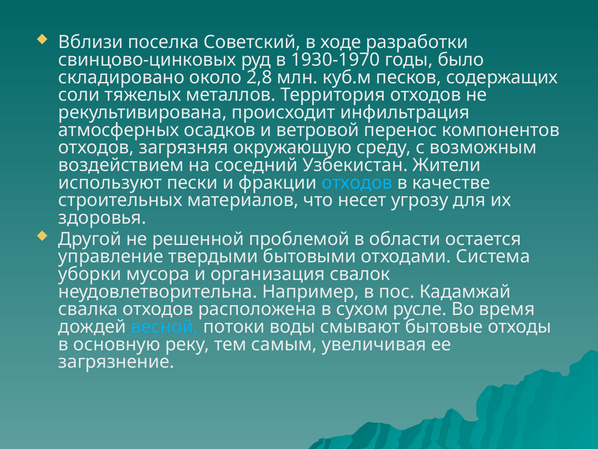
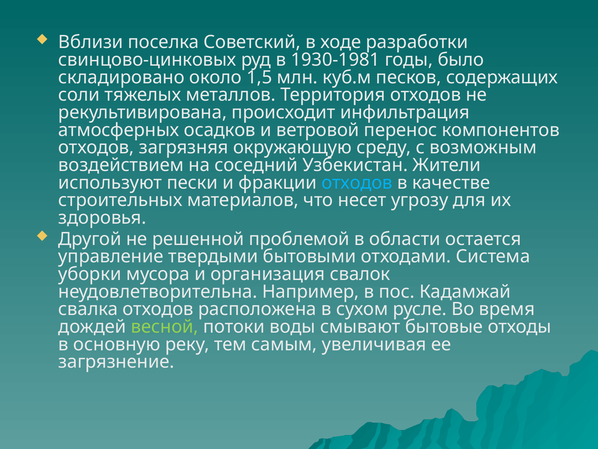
1930-1970: 1930-1970 -> 1930-1981 (335, 60)
2,8: 2,8 -> 1,5 (259, 77)
весной colour: light blue -> light green (165, 326)
